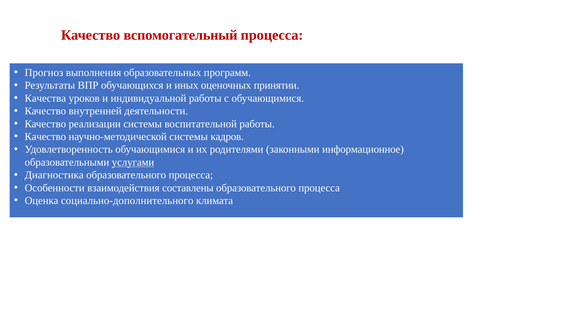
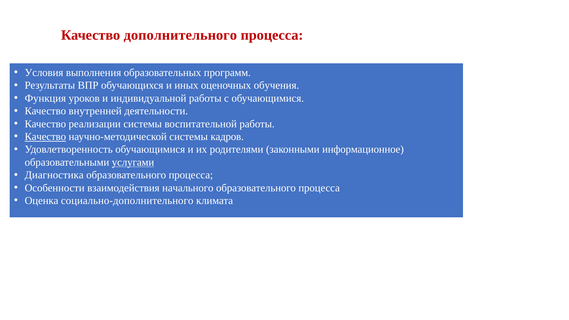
вспомогательный: вспомогательный -> дополнительного (180, 35)
Прогноз: Прогноз -> Условия (44, 73)
принятии: принятии -> обучения (276, 85)
Качества: Качества -> Функция (45, 98)
Качество underline: none -> present (45, 137)
составлены: составлены -> начального (188, 188)
